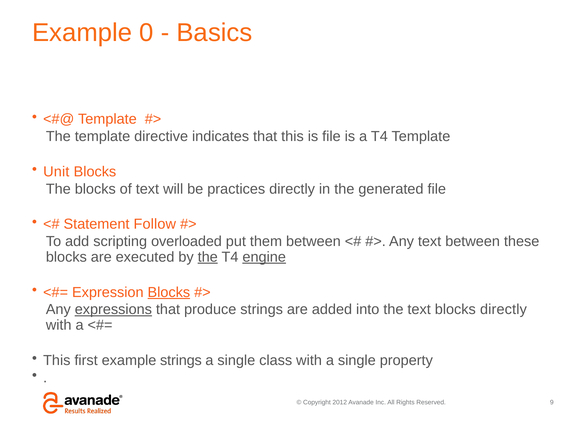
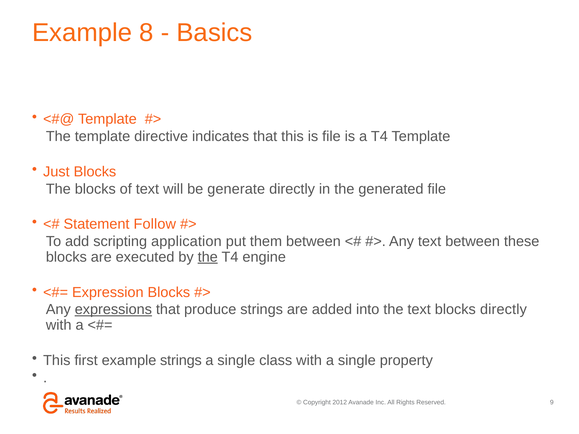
0: 0 -> 8 (146, 33)
Unit: Unit -> Just (56, 172)
practices: practices -> generate (236, 189)
overloaded: overloaded -> application (186, 242)
engine underline: present -> none (264, 257)
Blocks underline: present -> none (169, 292)
